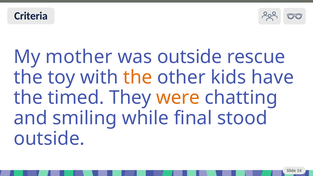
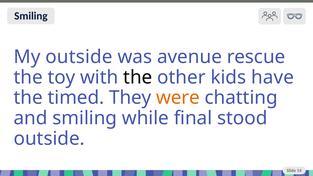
Criteria: Criteria -> Smiling (31, 16)
My mother: mother -> outside (79, 57)
was outside: outside -> avenue (189, 57)
the colour: orange -> black (138, 77)
